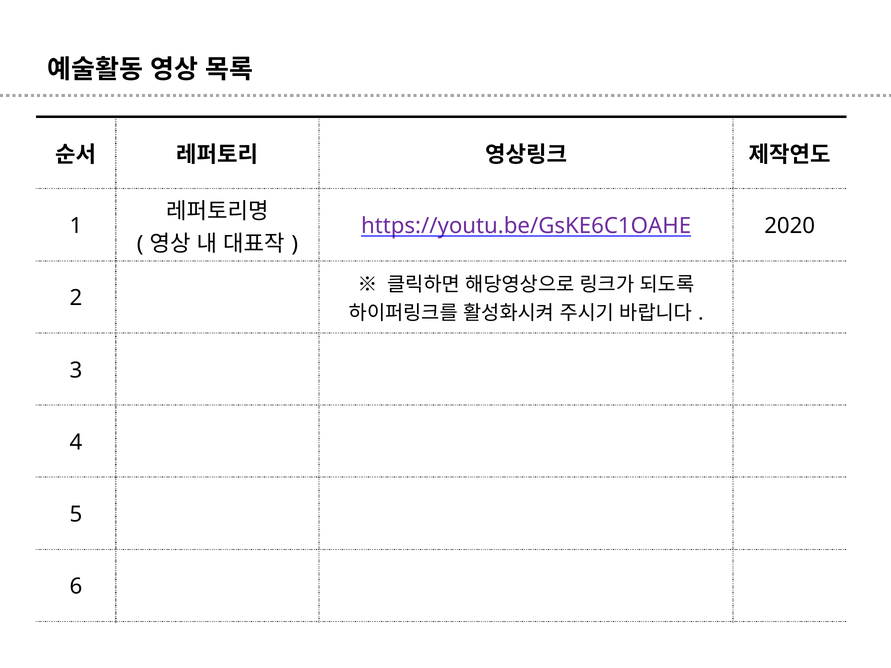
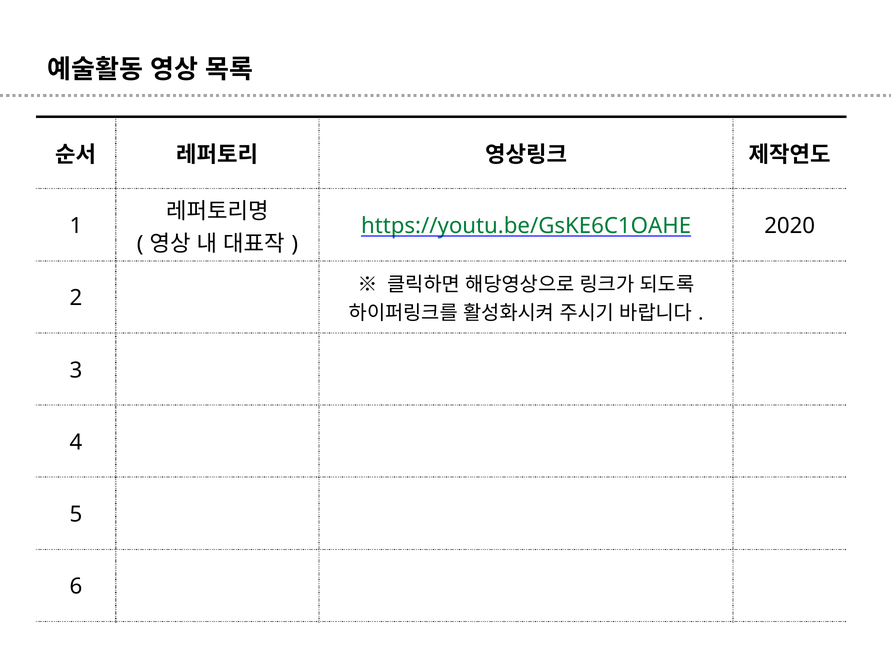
https://youtu.be/GsKE6C1OAHE colour: purple -> green (526, 226)
